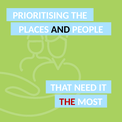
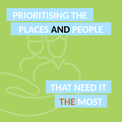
THE colour: red -> orange (67, 102)
